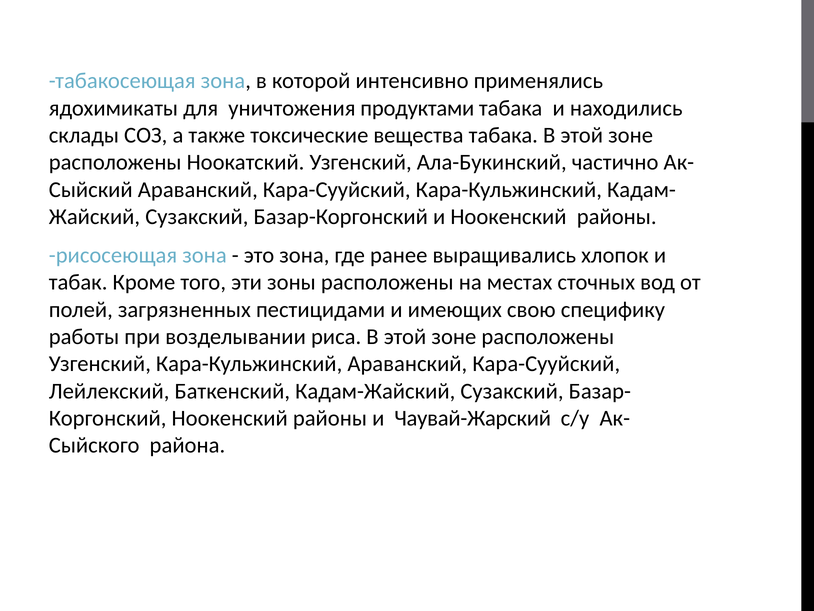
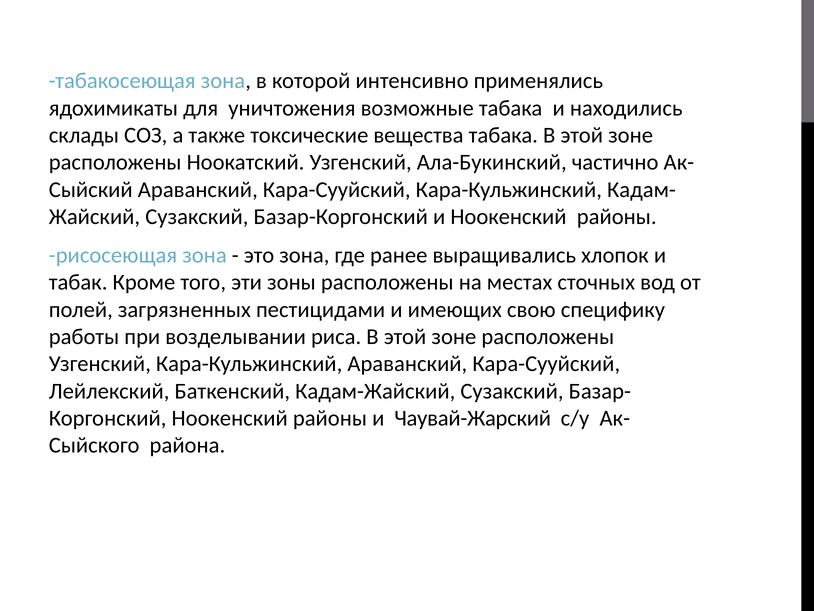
продуктами: продуктами -> возможные (417, 108)
